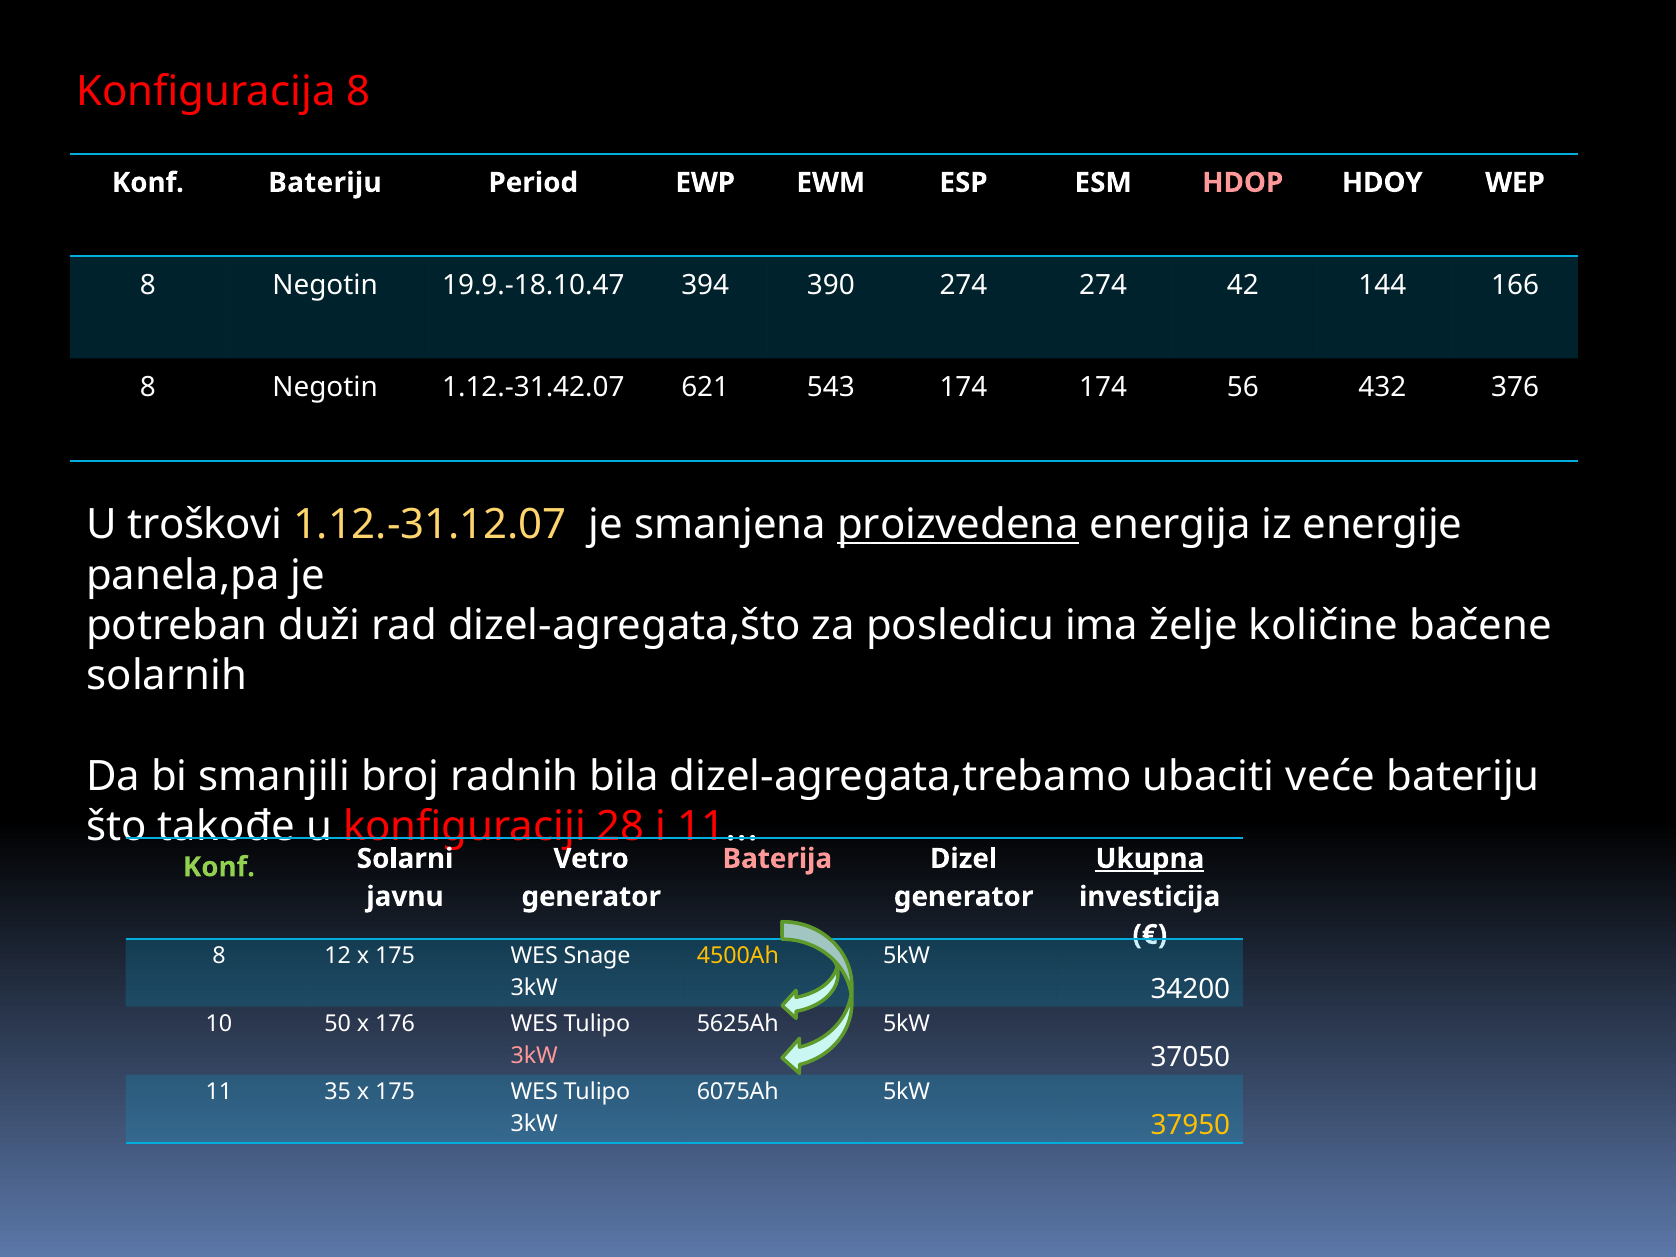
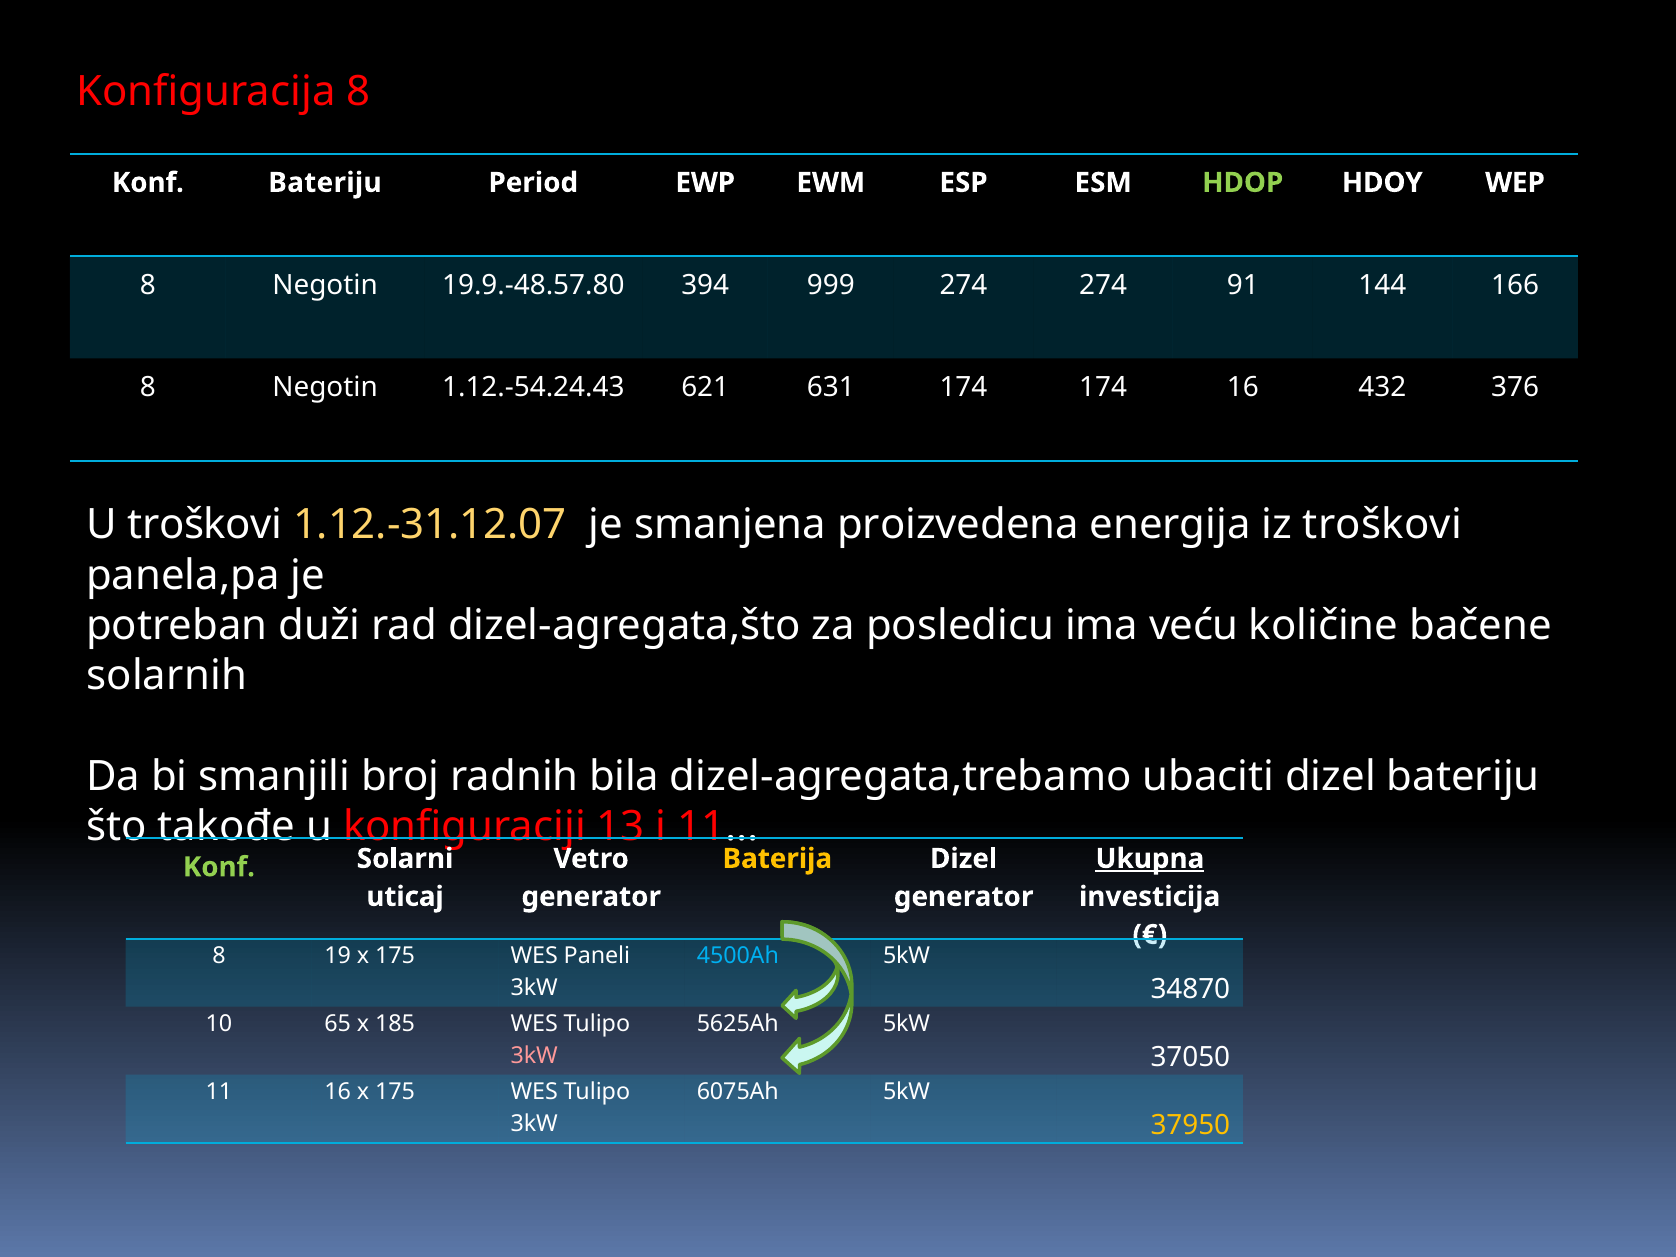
HDOP colour: pink -> light green (1243, 183)
19.9.-18.10.47: 19.9.-18.10.47 -> 19.9.-48.57.80 (533, 285)
390: 390 -> 999 (831, 285)
42: 42 -> 91 (1243, 285)
1.12.-31.42.07: 1.12.-31.42.07 -> 1.12.-54.24.43 (533, 387)
543: 543 -> 631 (831, 387)
174 56: 56 -> 16 (1243, 387)
proizvedena underline: present -> none (958, 525)
iz energije: energije -> troškovi (1382, 525)
želje: želje -> veću (1194, 626)
ubaciti veće: veće -> dizel (1331, 776)
28: 28 -> 13 (621, 827)
Baterija colour: pink -> yellow (777, 859)
javnu: javnu -> uticaj (405, 897)
12: 12 -> 19 (338, 956)
Snage: Snage -> Paneli (597, 956)
4500Ah colour: yellow -> light blue (738, 956)
34200: 34200 -> 34870 (1190, 989)
50: 50 -> 65 (338, 1024)
176: 176 -> 185 (395, 1024)
11 35: 35 -> 16 (338, 1092)
